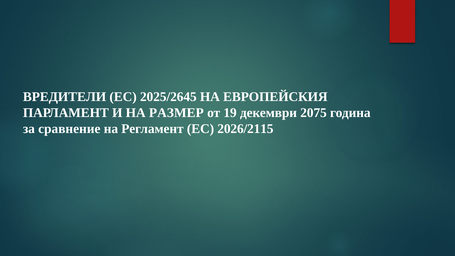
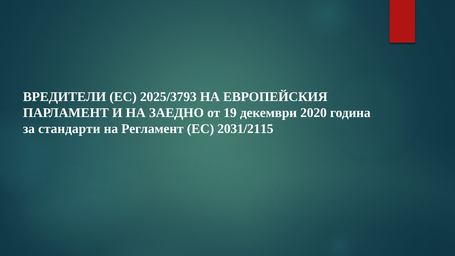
2025/2645: 2025/2645 -> 2025/3793 (168, 97)
РАЗМЕР: РАЗМЕР -> ЗАЕДНО (176, 113)
2075: 2075 -> 2020 (314, 113)
сравнение: сравнение -> стандарти (69, 129)
2026/2115: 2026/2115 -> 2031/2115 (245, 129)
